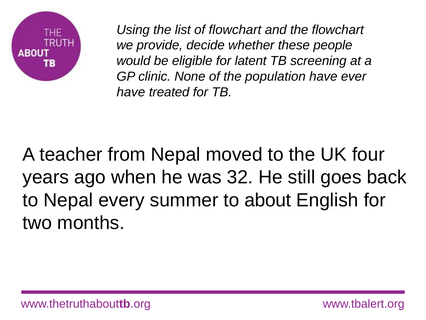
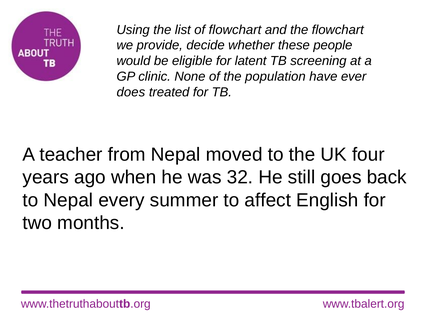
have: have -> does (131, 92)
about: about -> affect (268, 200)
